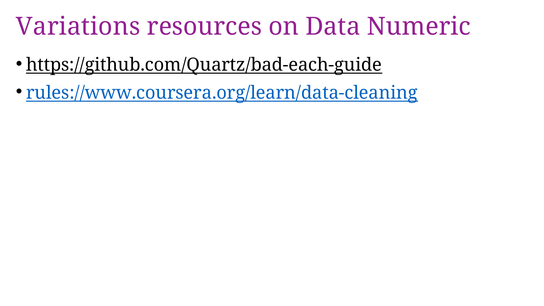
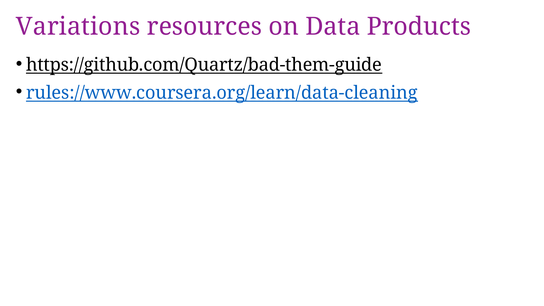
Numeric: Numeric -> Products (419, 26)
https://github.com/Quartz/bad-each-guide: https://github.com/Quartz/bad-each-guide -> https://github.com/Quartz/bad-them-guide (204, 65)
